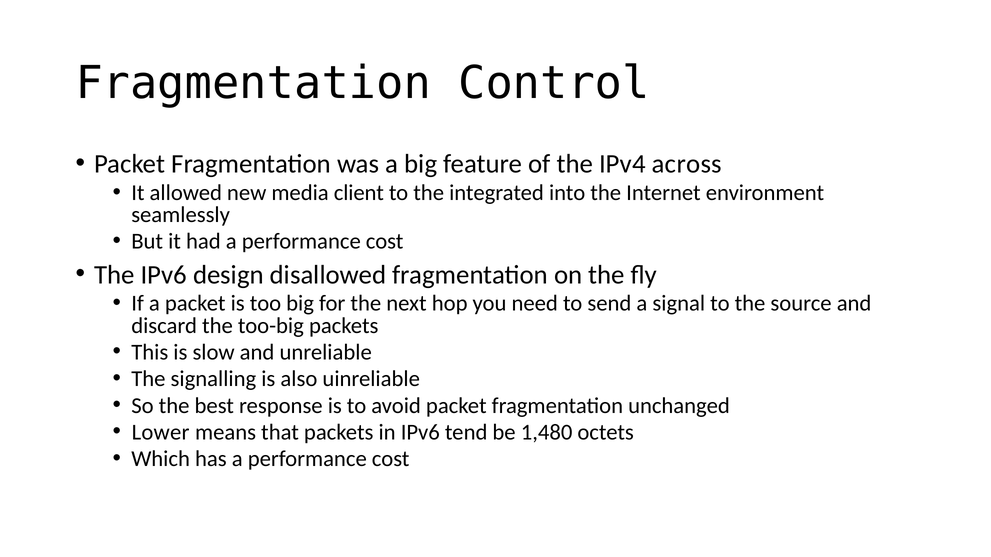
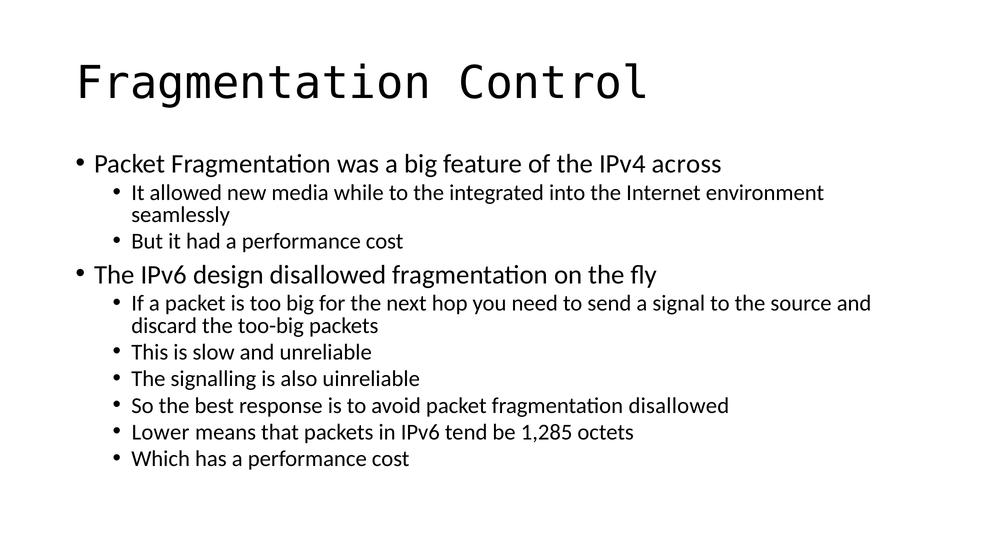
client: client -> while (359, 193)
fragmentation unchanged: unchanged -> disallowed (679, 406)
1,480: 1,480 -> 1,285 (547, 433)
